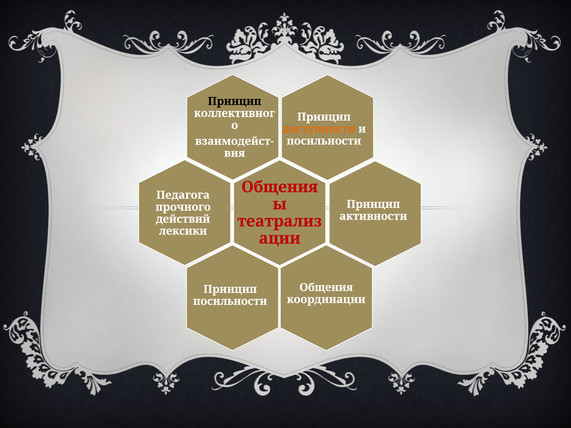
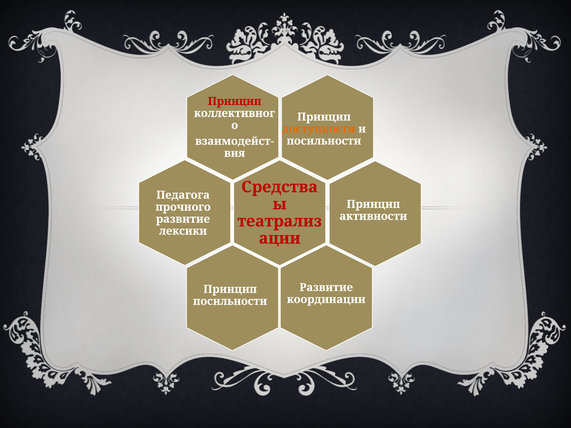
Принцип colour: black -> red (235, 101)
Общения: Общения -> Средства (280, 187)
действий: действий -> развитие (183, 219)
Общения: Общения -> Развитие (326, 288)
